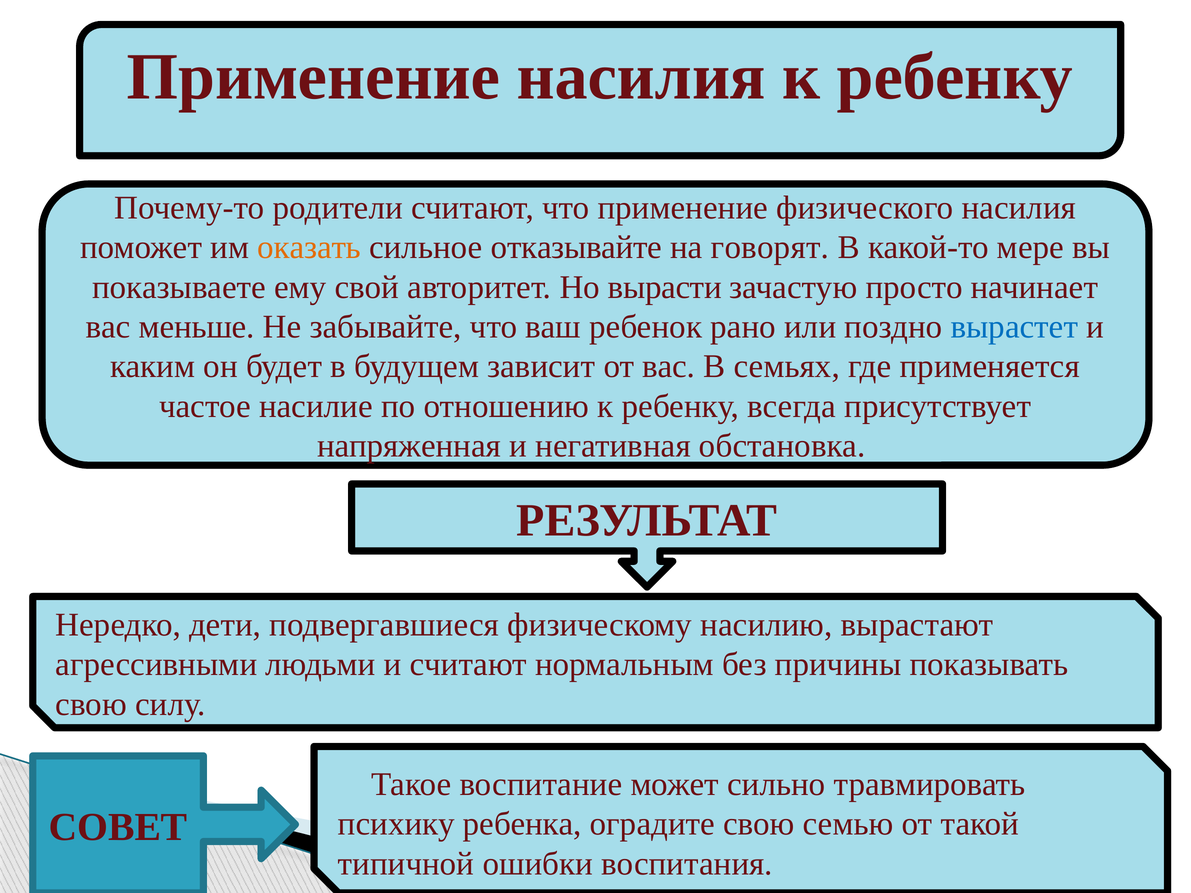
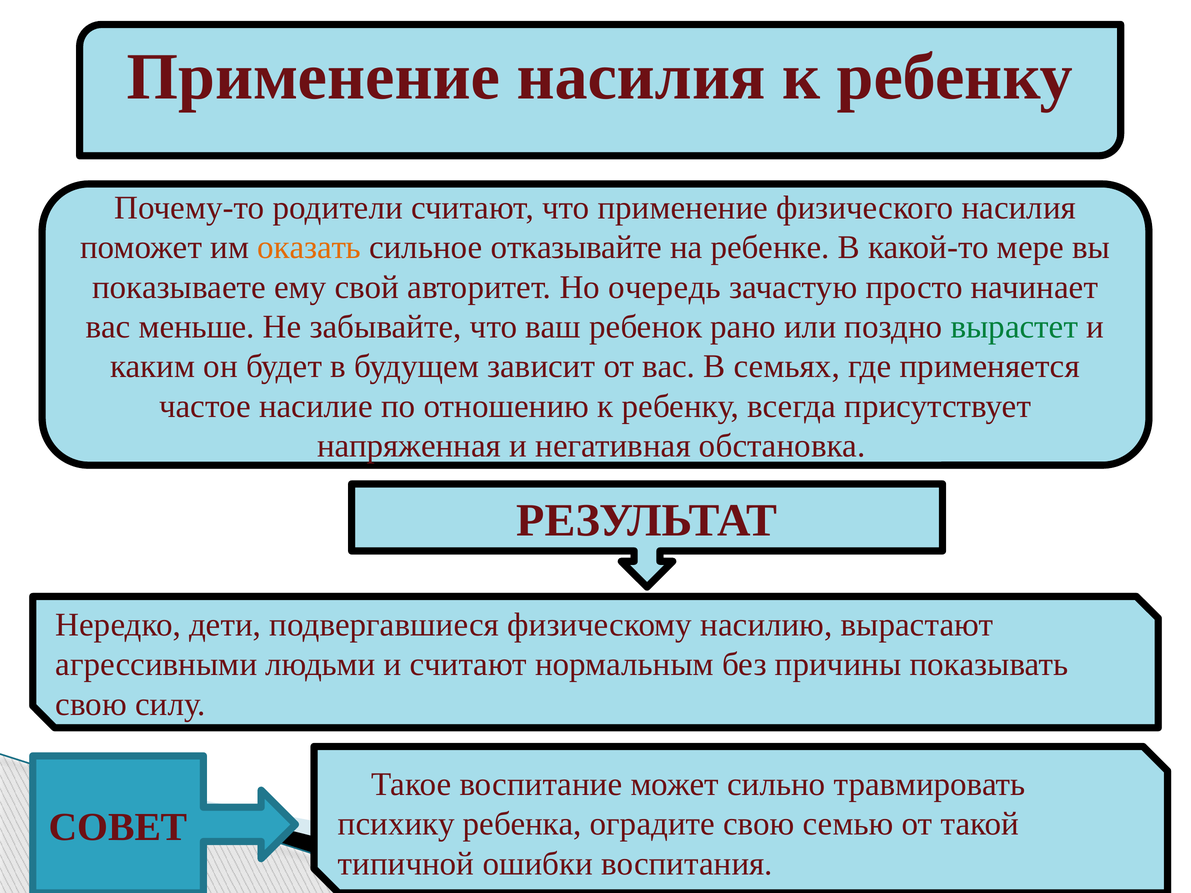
говорят: говорят -> ребенке (770, 248)
вырасти: вырасти -> очередь (665, 287)
вырастет colour: blue -> green (1014, 327)
